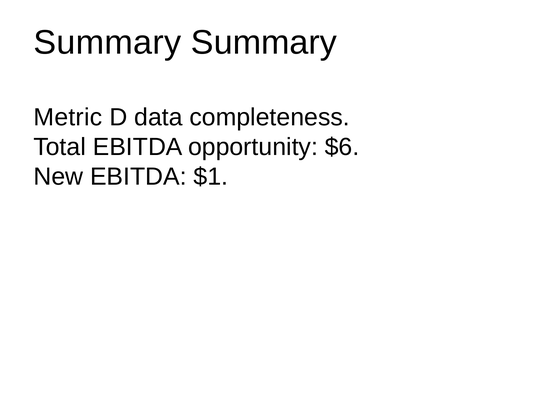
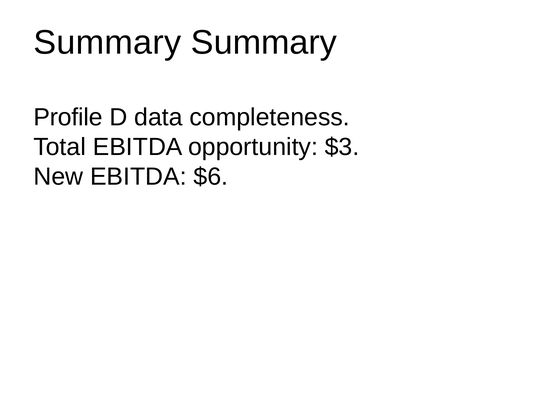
Metric: Metric -> Profile (68, 117)
$6: $6 -> $3 (342, 147)
$1: $1 -> $6 (211, 177)
